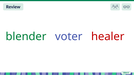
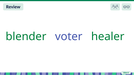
healer colour: red -> green (108, 37)
